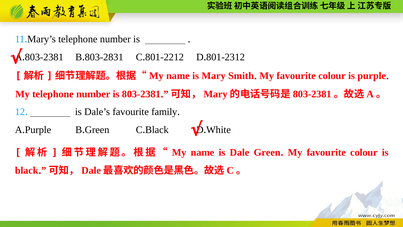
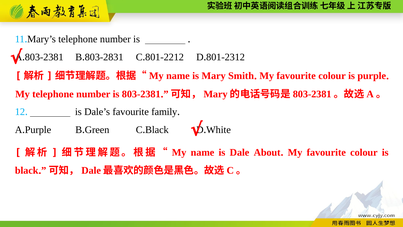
Dale Green: Green -> About (267, 152)
